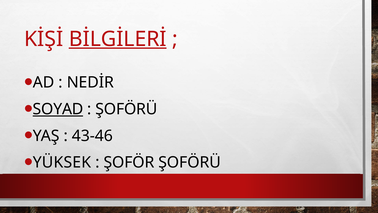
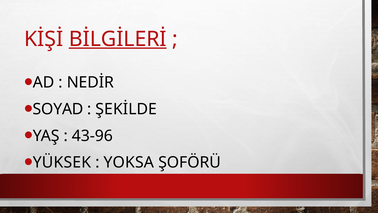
SOYAD underline: present -> none (58, 109)
ŞOFÖRÜ: ŞOFÖRÜ -> ŞEKİLDE (126, 109)
43-46: 43-46 -> 43-96 (92, 136)
ŞOFÖR: ŞOFÖR -> YOKSA (129, 162)
